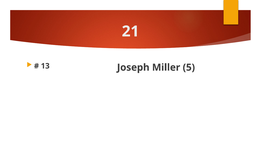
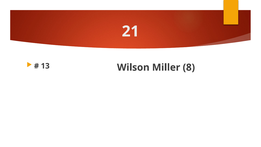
Joseph: Joseph -> Wilson (133, 67)
5: 5 -> 8 (189, 67)
